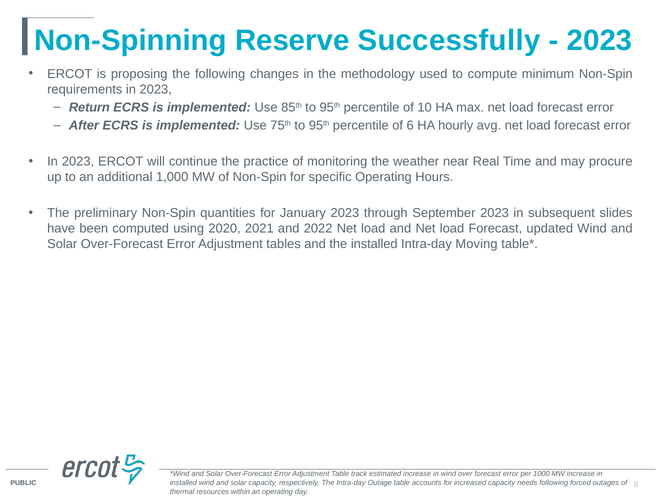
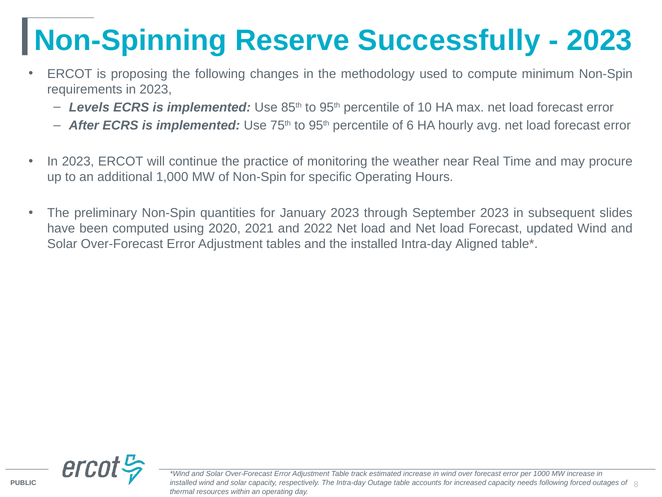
Return: Return -> Levels (89, 107)
Moving: Moving -> Aligned (477, 244)
